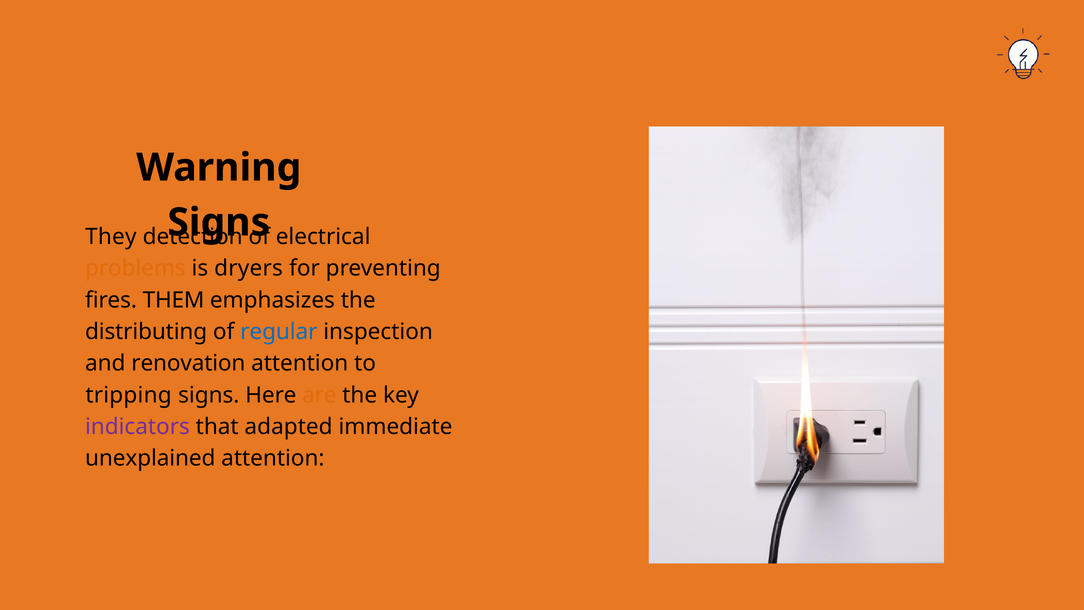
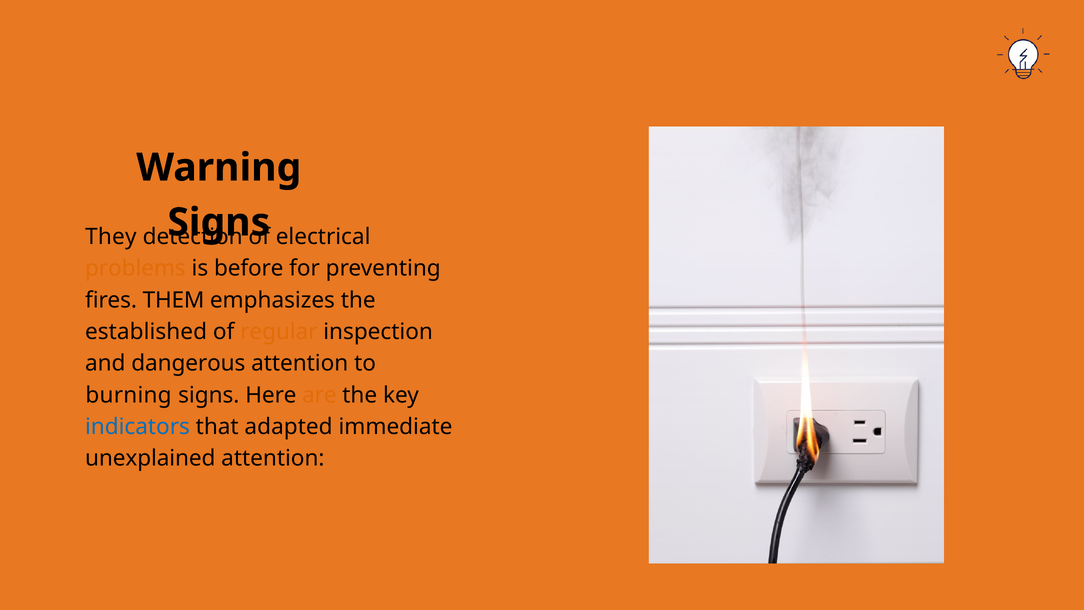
dryers: dryers -> before (249, 268)
distributing: distributing -> established (146, 332)
regular colour: blue -> orange (279, 332)
renovation: renovation -> dangerous (188, 363)
tripping: tripping -> burning (129, 395)
indicators colour: purple -> blue (137, 427)
